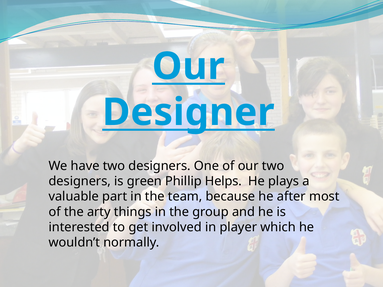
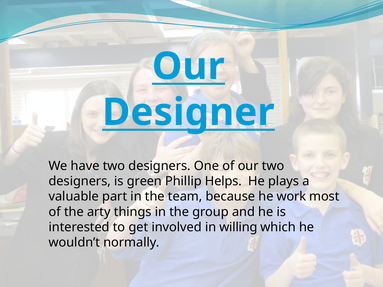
after: after -> work (291, 197)
player: player -> willing (238, 227)
